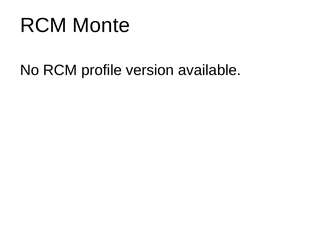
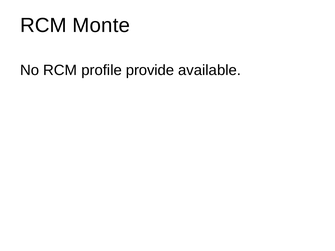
version: version -> provide (150, 70)
